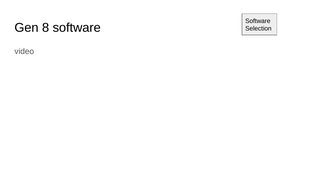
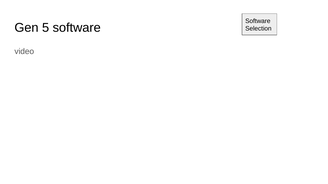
8: 8 -> 5 (46, 28)
